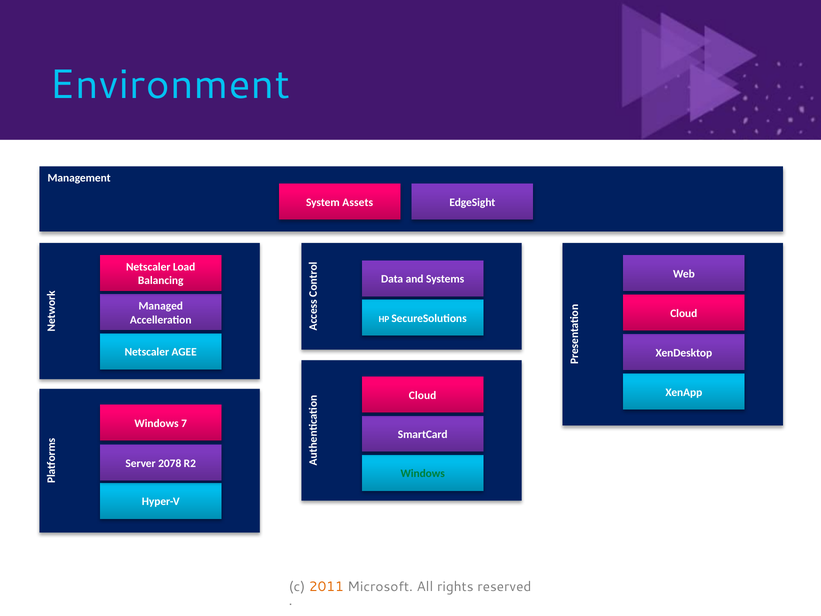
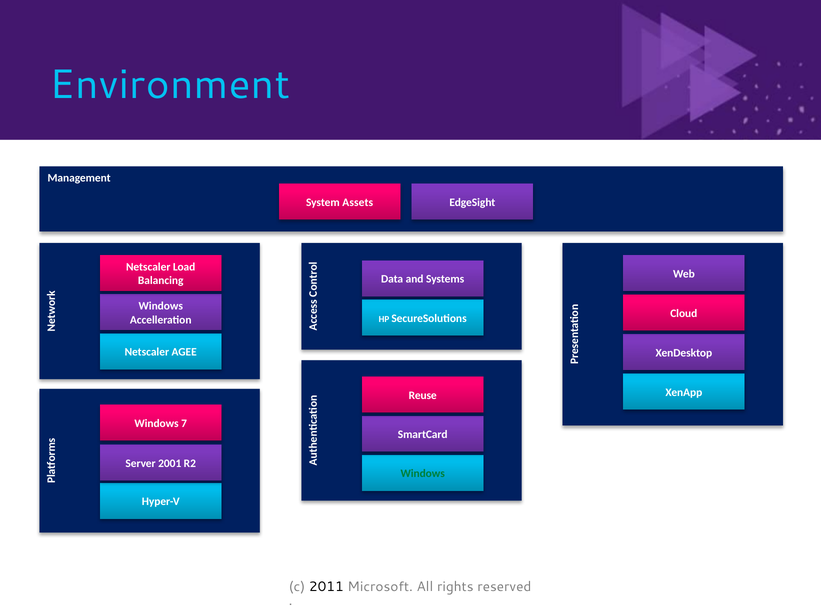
Managed: Managed -> Windows (161, 306)
Cloud: Cloud -> Reuse (423, 395)
2078: 2078 -> 2001 (170, 463)
2011 colour: orange -> black (326, 587)
